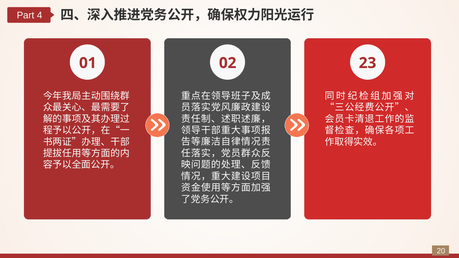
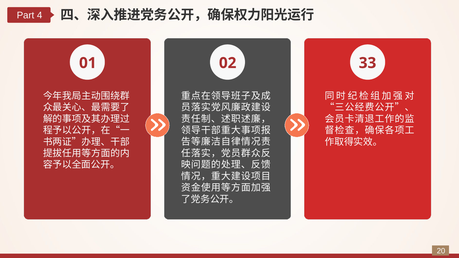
23: 23 -> 33 (368, 63)
